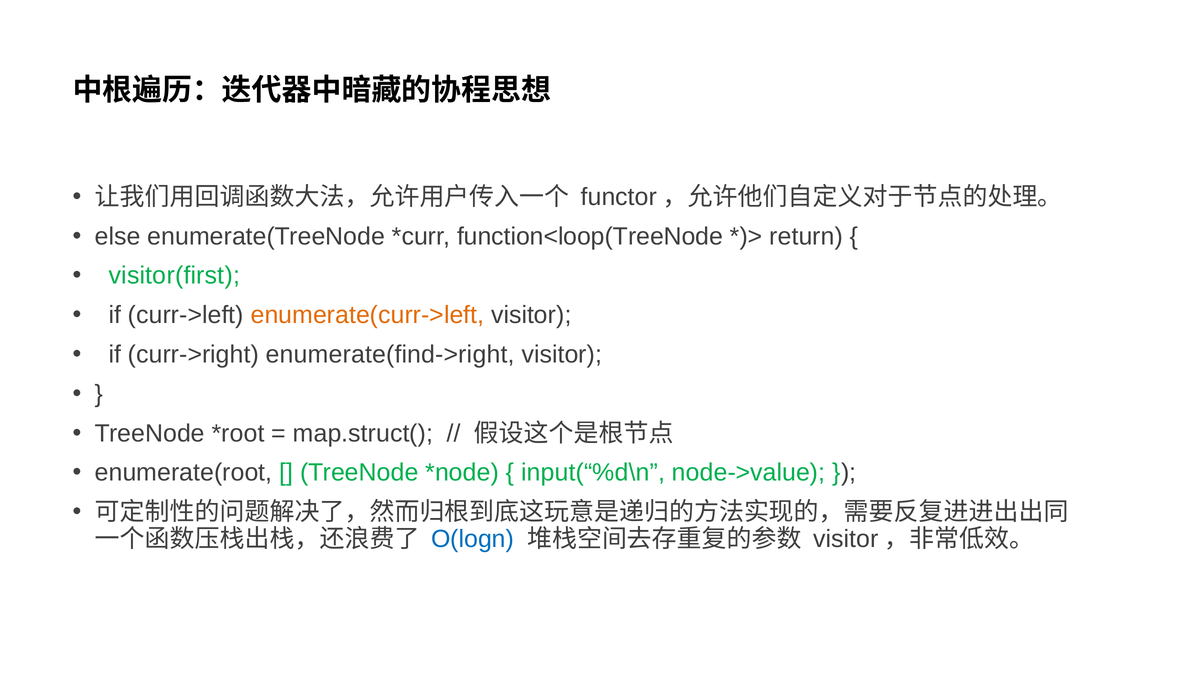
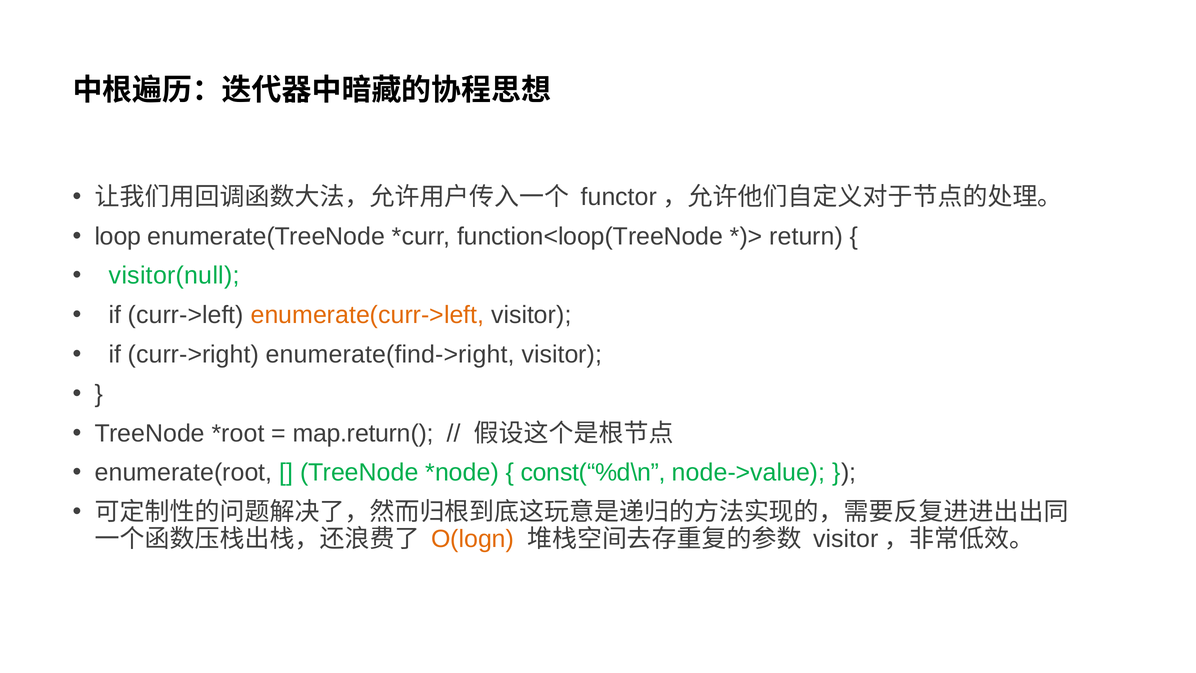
else: else -> loop (118, 236)
visitor(first: visitor(first -> visitor(null (174, 276)
map.struct(: map.struct( -> map.return( (363, 433)
input(“%d\n: input(“%d\n -> const(“%d\n (593, 473)
O(logn colour: blue -> orange (473, 539)
